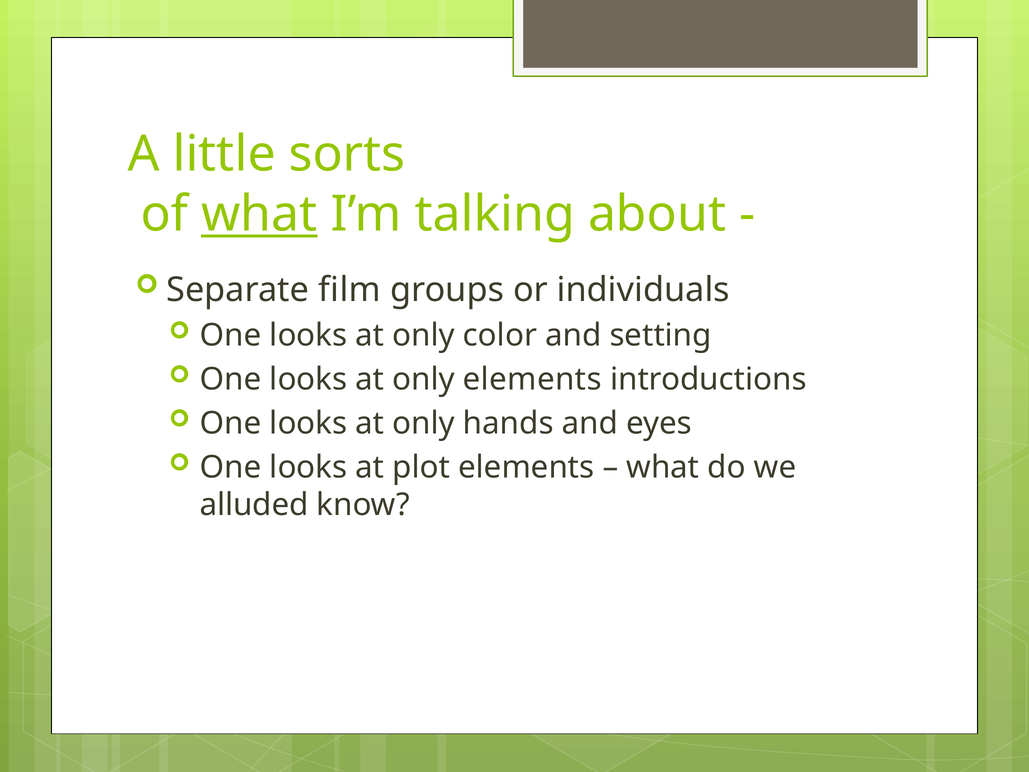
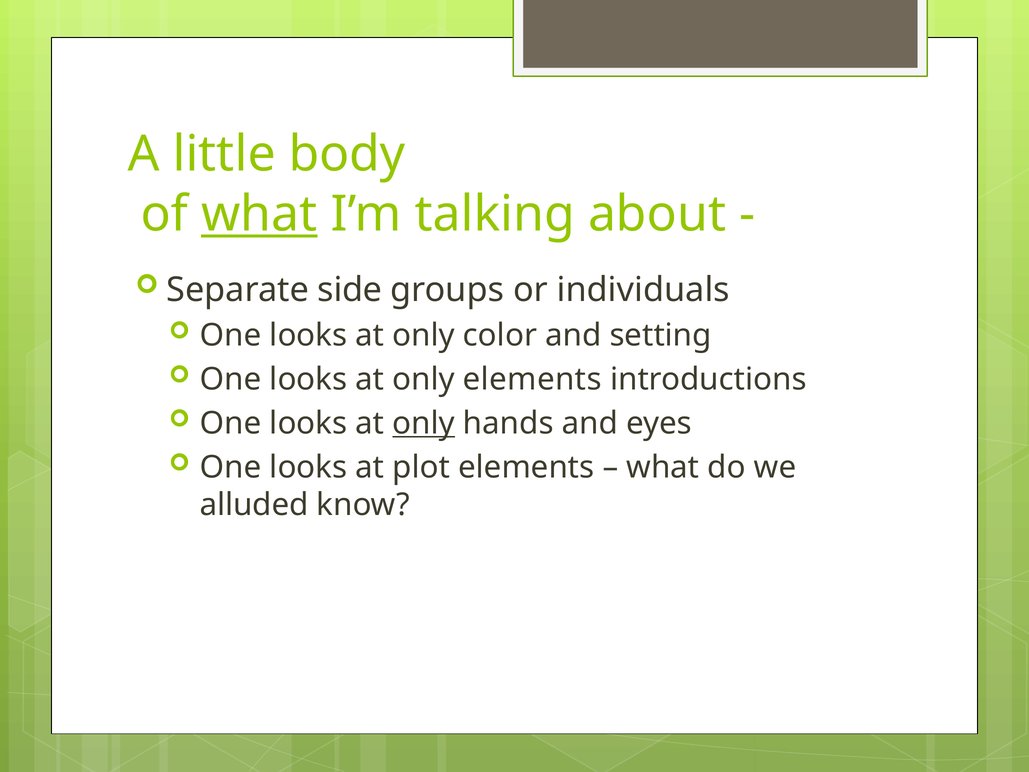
sorts: sorts -> body (347, 154)
film: film -> side (350, 290)
only underline: none -> present (424, 423)
